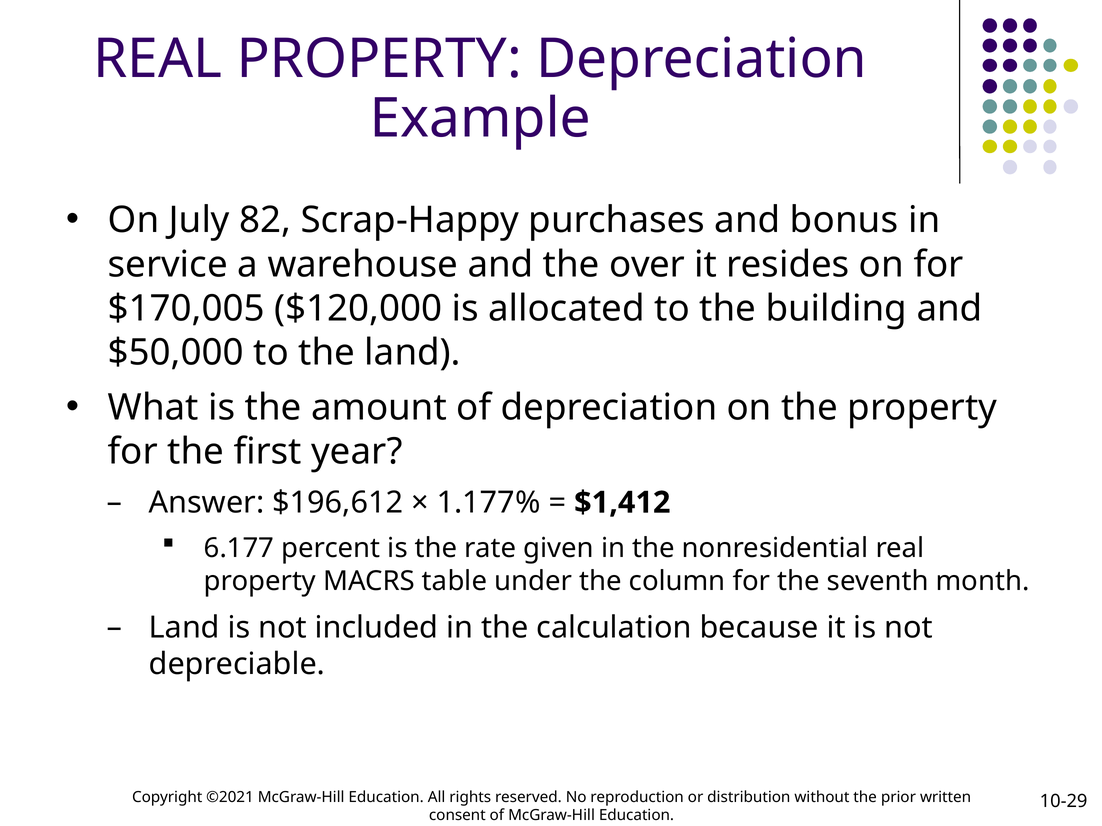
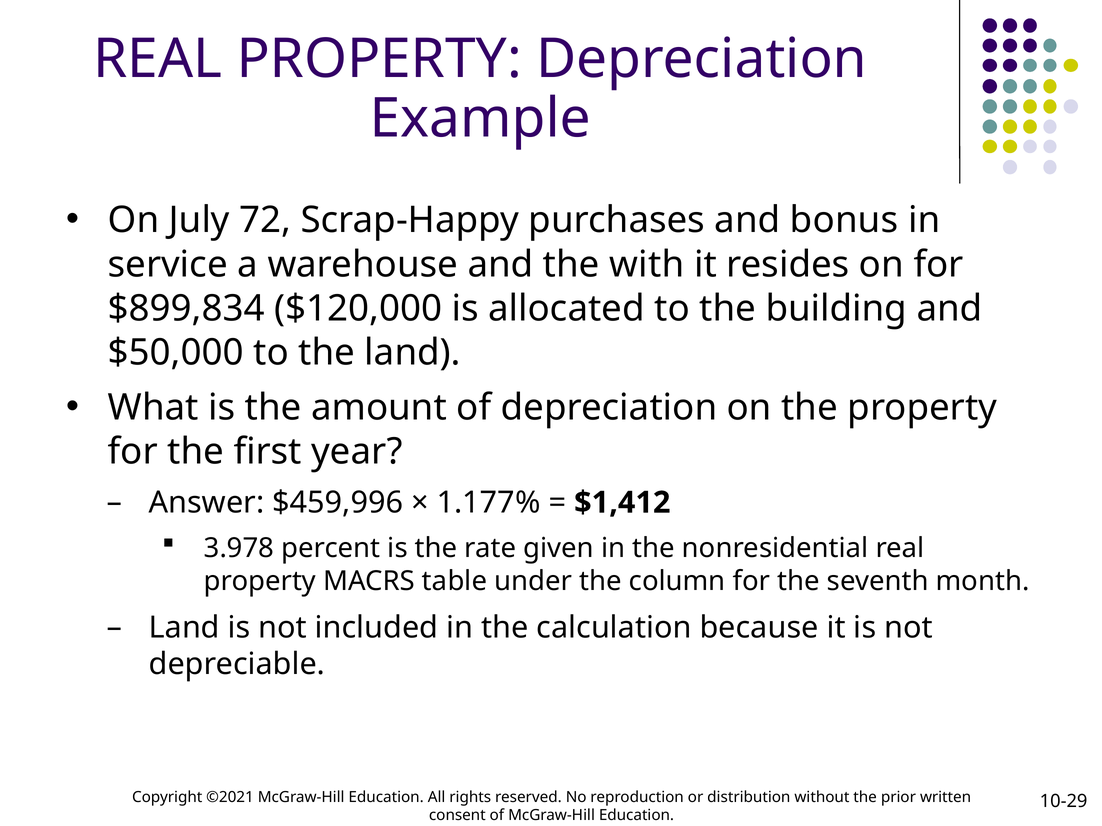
82: 82 -> 72 (265, 220)
over: over -> with (647, 265)
$170,005: $170,005 -> $899,834 (186, 309)
$196,612: $196,612 -> $459,996 (338, 503)
6.177: 6.177 -> 3.978 (239, 549)
